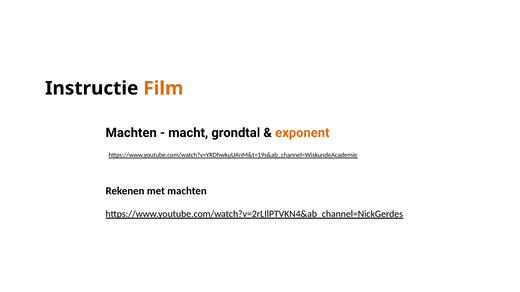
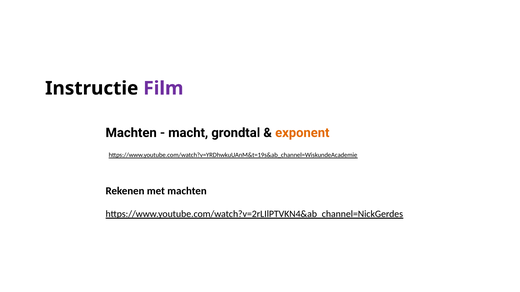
Film colour: orange -> purple (163, 88)
